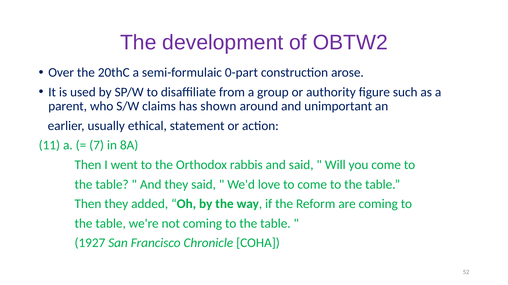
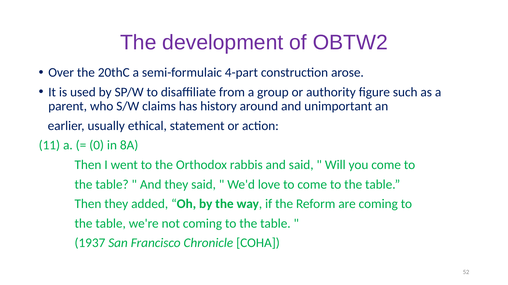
0-part: 0-part -> 4-part (241, 73)
shown: shown -> history (219, 107)
7: 7 -> 0 (97, 146)
1927: 1927 -> 1937 (90, 244)
